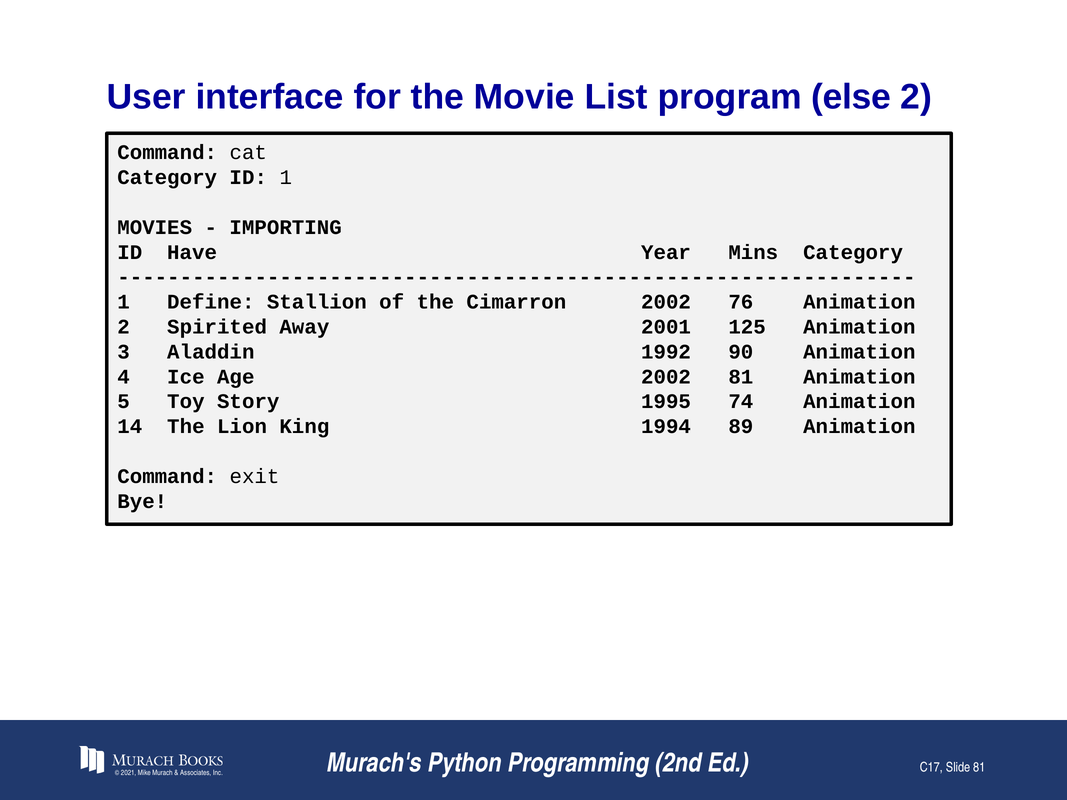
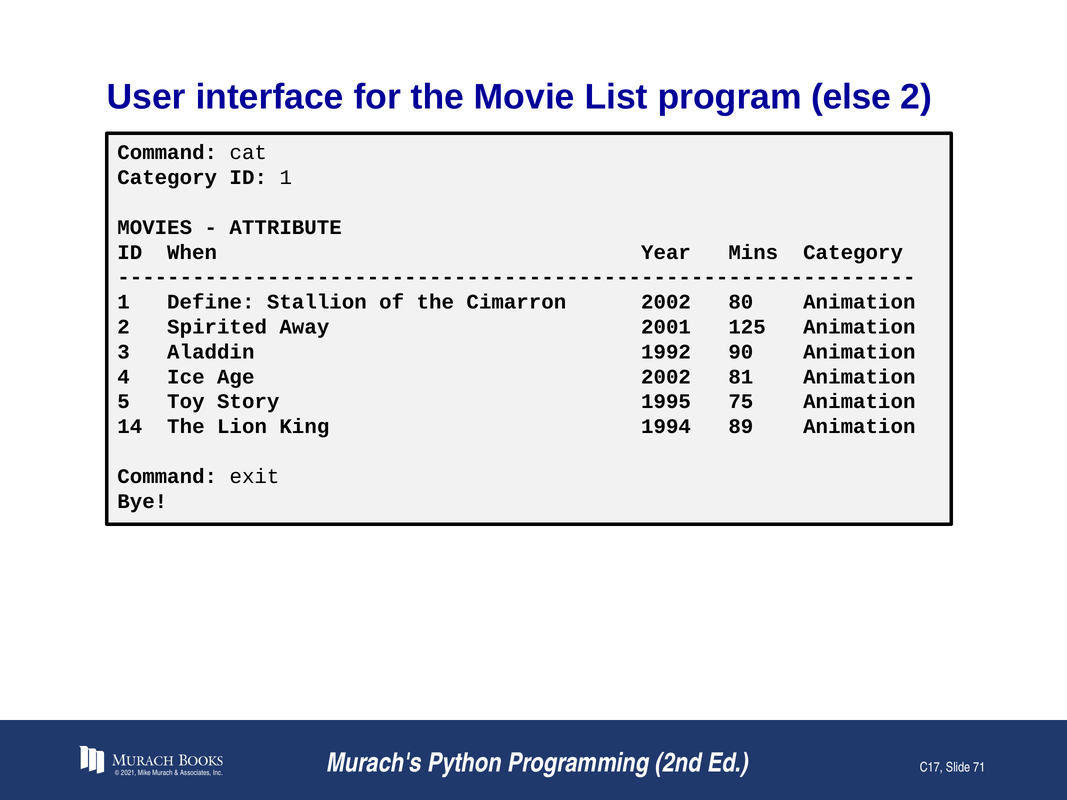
IMPORTING: IMPORTING -> ATTRIBUTE (286, 227)
Have: Have -> When (192, 252)
76: 76 -> 80 (741, 302)
74: 74 -> 75 (741, 402)
Slide 81: 81 -> 71 (979, 768)
